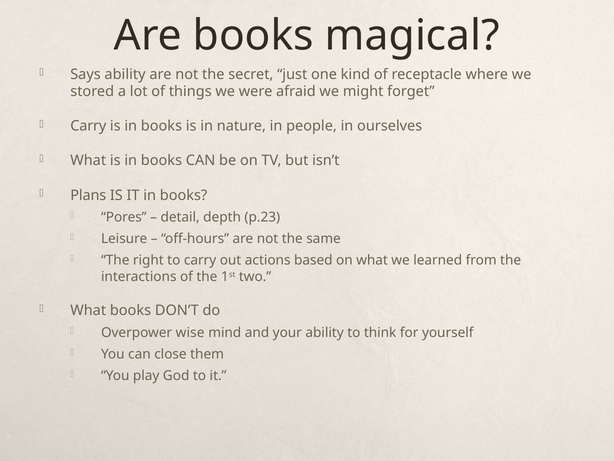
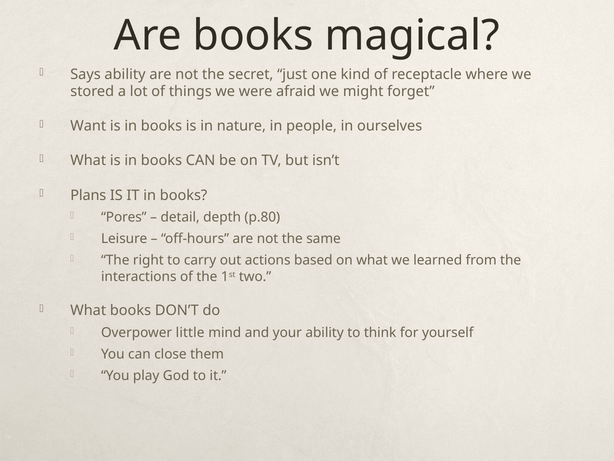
Carry: Carry -> Want (88, 126)
p.23: p.23 -> p.80 (262, 217)
wise: wise -> little (190, 332)
